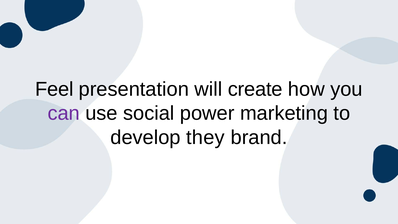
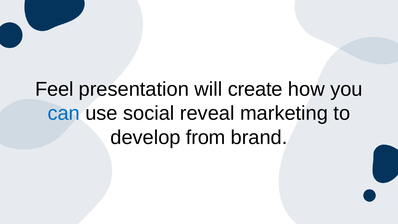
can colour: purple -> blue (64, 113)
power: power -> reveal (207, 113)
they: they -> from (206, 137)
